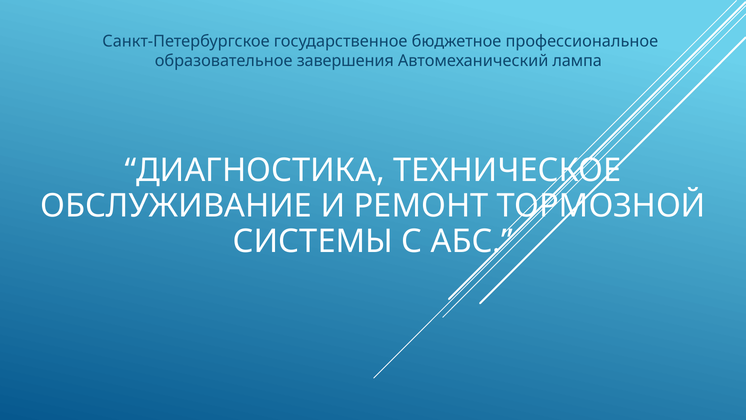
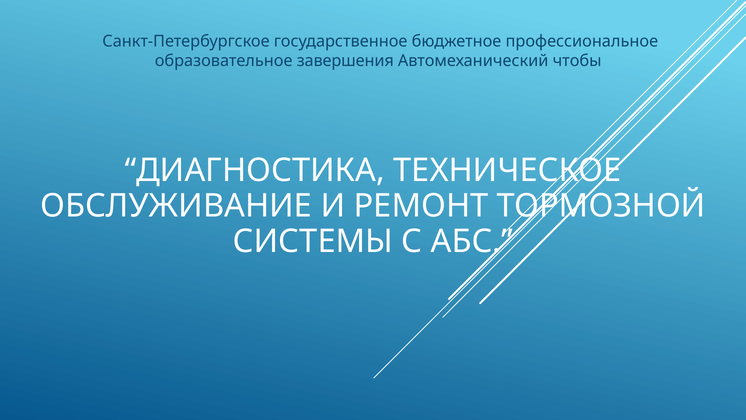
лампа: лампа -> чтобы (577, 61)
